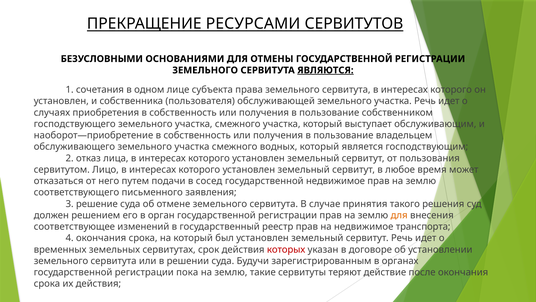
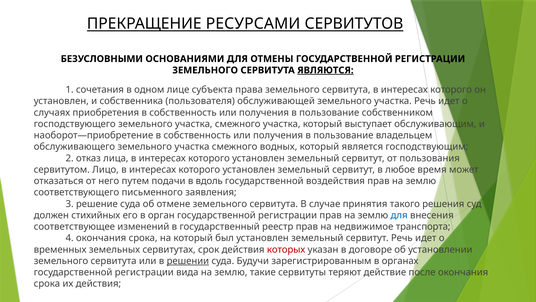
сосед: сосед -> вдоль (209, 181)
государственной недвижимое: недвижимое -> воздействия (335, 181)
решением: решением -> стихийных (96, 215)
для colour: orange -> blue (399, 215)
решении underline: none -> present (188, 261)
пока: пока -> вида (187, 272)
